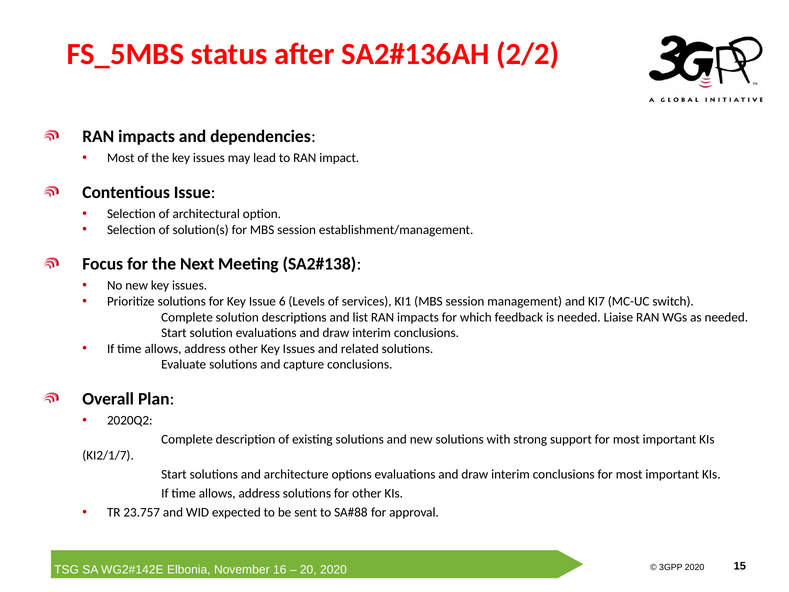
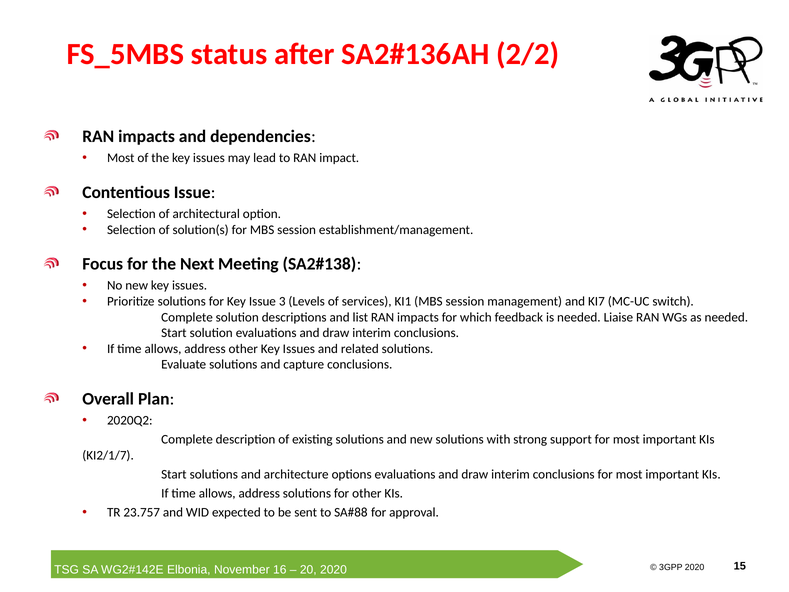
6: 6 -> 3 (282, 301)
